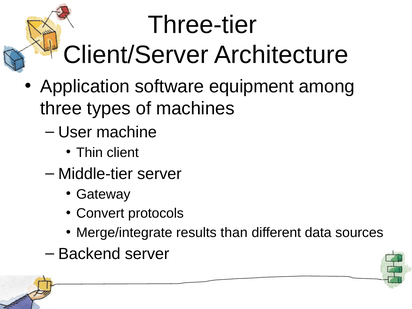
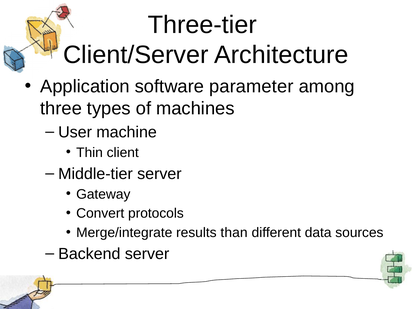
equipment: equipment -> parameter (251, 86)
